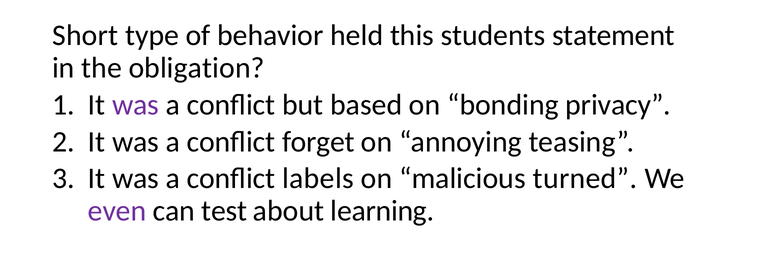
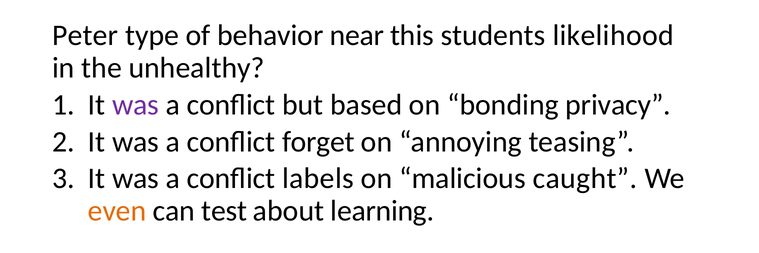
Short: Short -> Peter (85, 36)
held: held -> near (357, 36)
statement: statement -> likelihood (613, 36)
obligation: obligation -> unhealthy (197, 68)
turned: turned -> caught (585, 179)
even colour: purple -> orange (117, 211)
